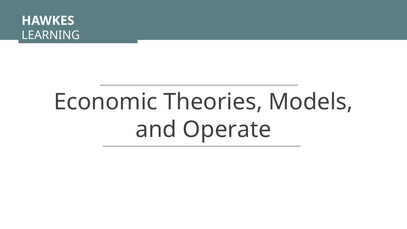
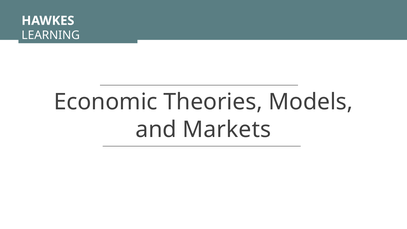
Operate: Operate -> Markets (227, 130)
